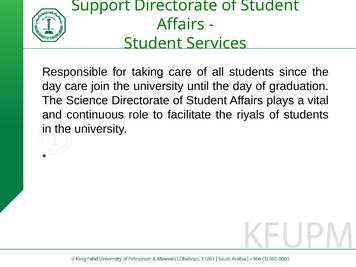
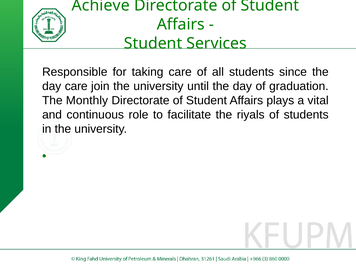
Support: Support -> Achieve (101, 5)
Science: Science -> Monthly (87, 101)
